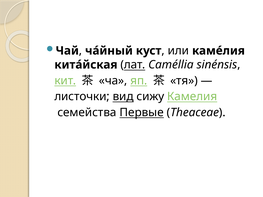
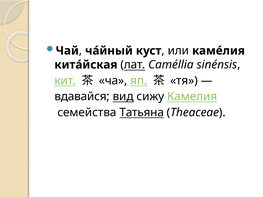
листочки: листочки -> вдавайся (82, 97)
Первые: Первые -> Татьяна (142, 113)
